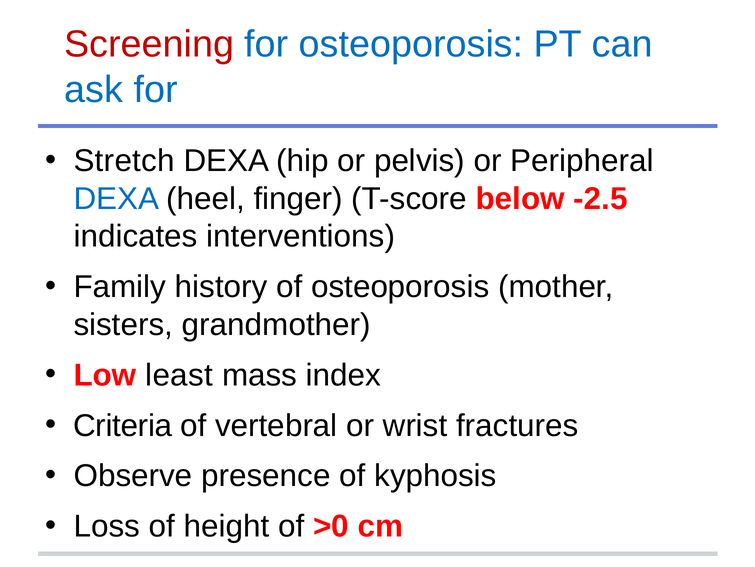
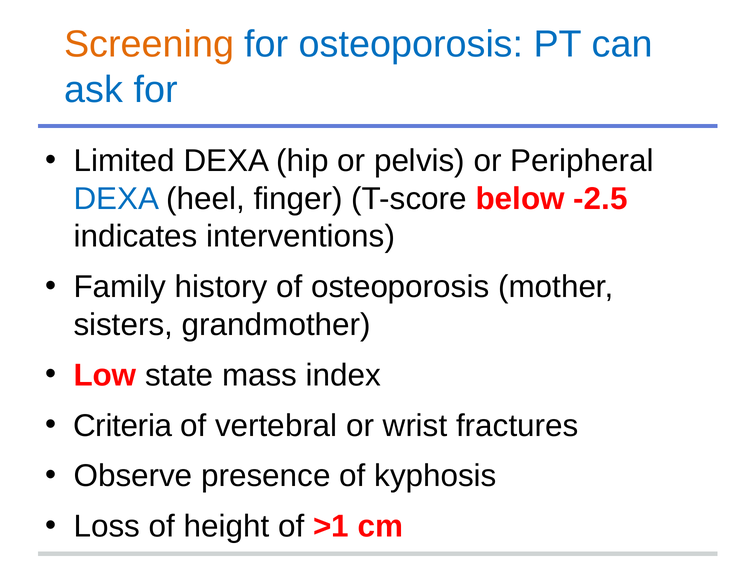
Screening colour: red -> orange (149, 44)
Stretch: Stretch -> Limited (124, 161)
least: least -> state (179, 375)
>0: >0 -> >1 (331, 526)
